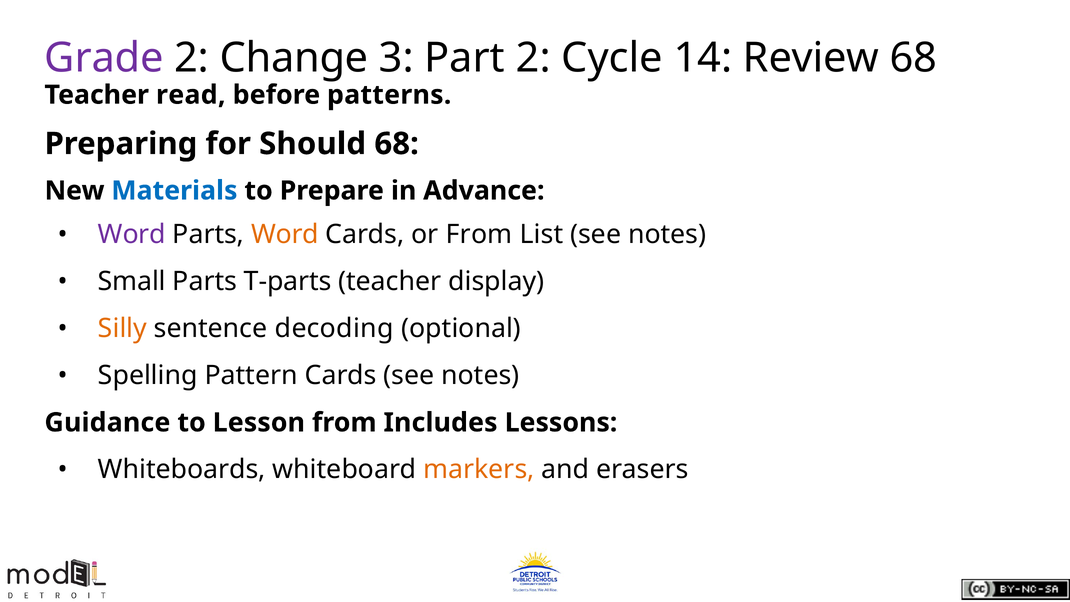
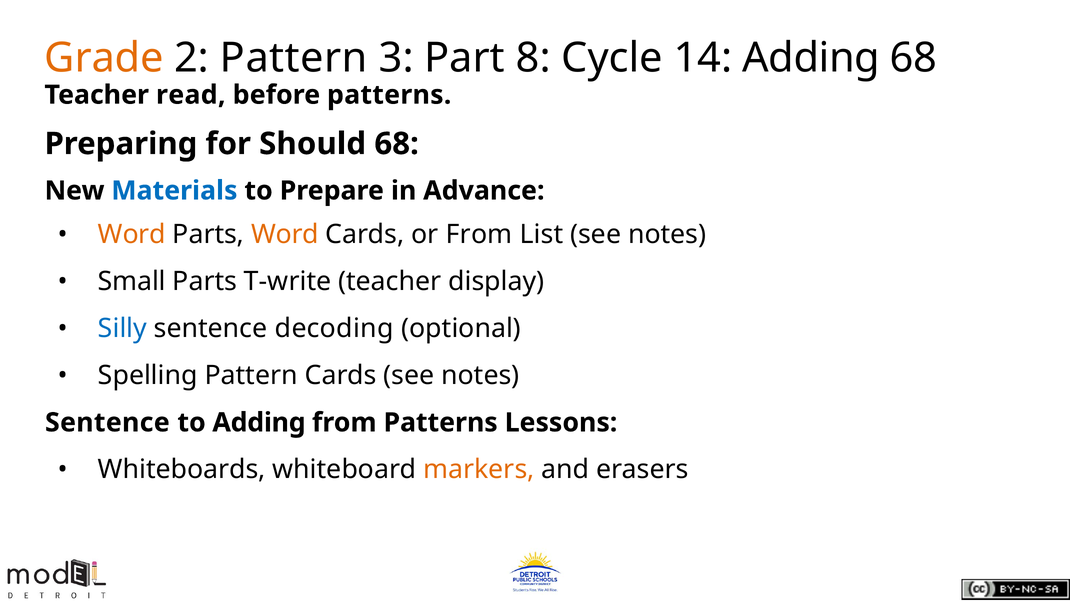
Grade colour: purple -> orange (104, 58)
2 Change: Change -> Pattern (294, 58)
Part 2: 2 -> 8 (533, 58)
14 Review: Review -> Adding (811, 58)
Word colour: purple -> orange (132, 235)
T-parts: T-parts -> T-write (288, 282)
Silly colour: orange -> blue (122, 329)
Guidance: Guidance -> Sentence (107, 423)
to Lesson: Lesson -> Adding (259, 423)
from Includes: Includes -> Patterns (441, 423)
